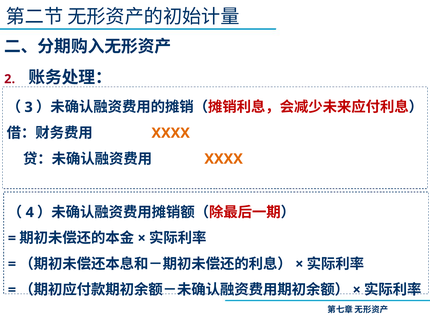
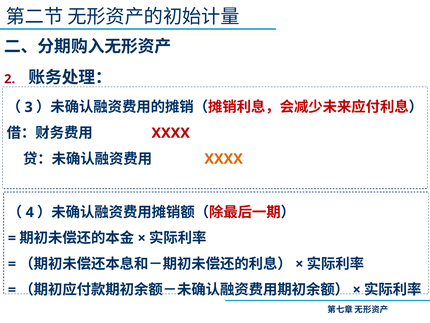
XXXX colour: orange -> red (171, 133)
